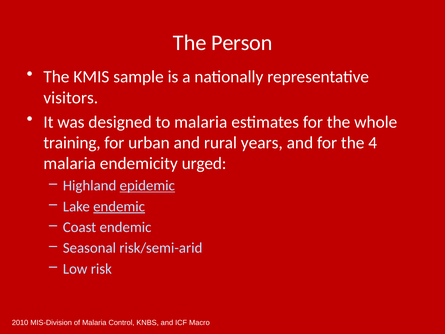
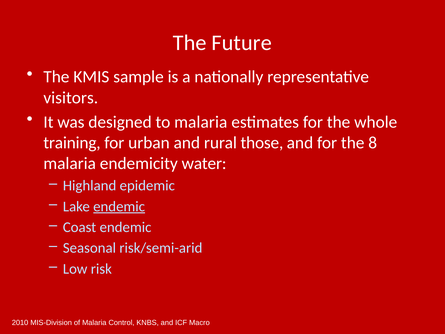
Person: Person -> Future (242, 43)
years: years -> those (262, 143)
4: 4 -> 8 (373, 143)
urged: urged -> water (204, 163)
epidemic underline: present -> none (147, 186)
